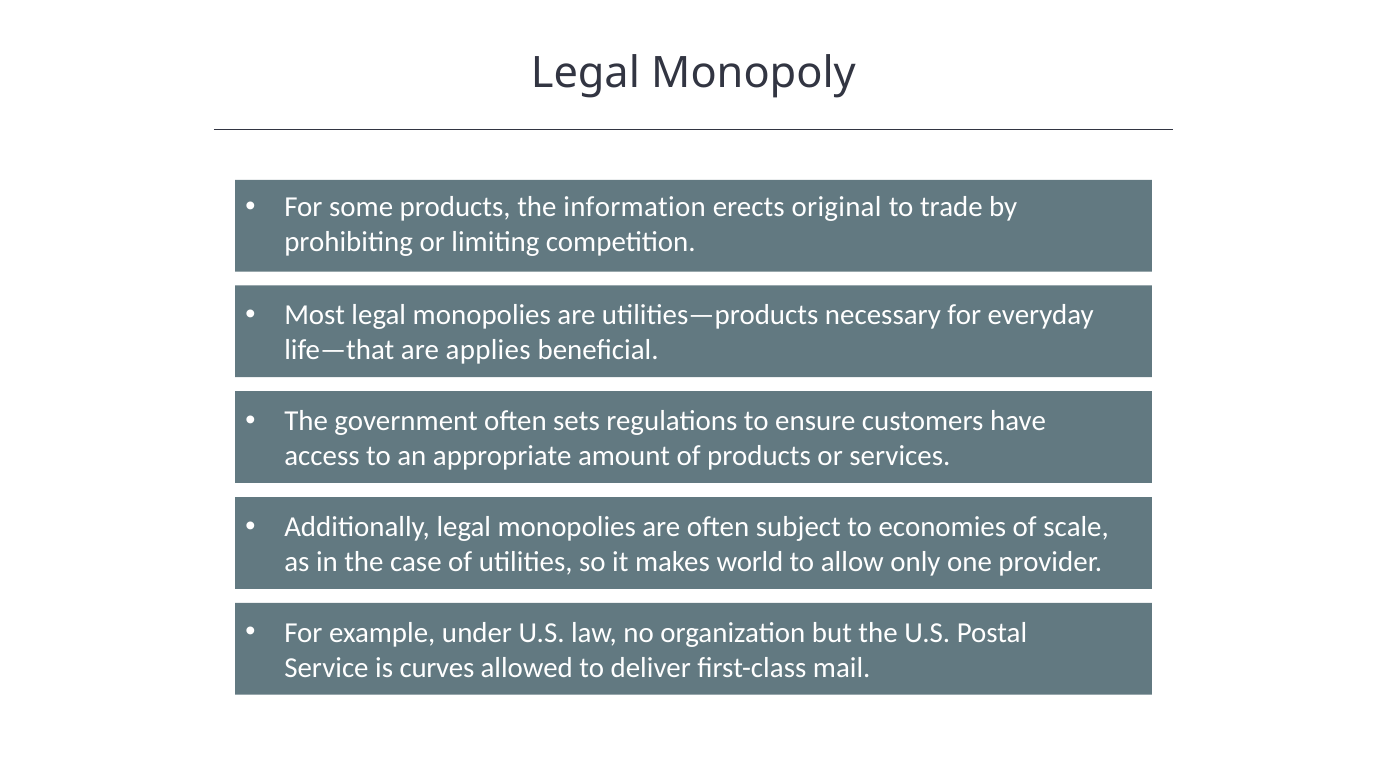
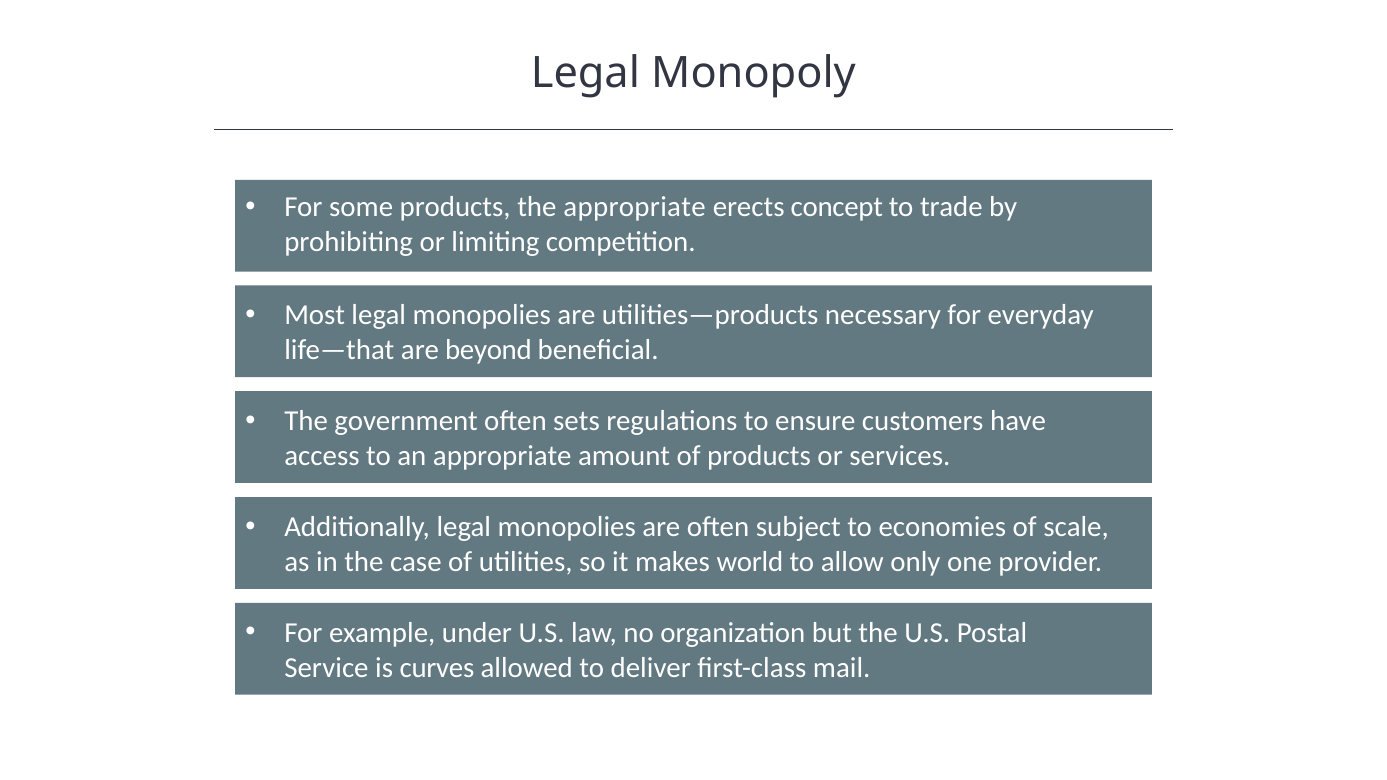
the information: information -> appropriate (635, 207)
original: original -> concept (837, 207)
applies: applies -> beyond (488, 350)
